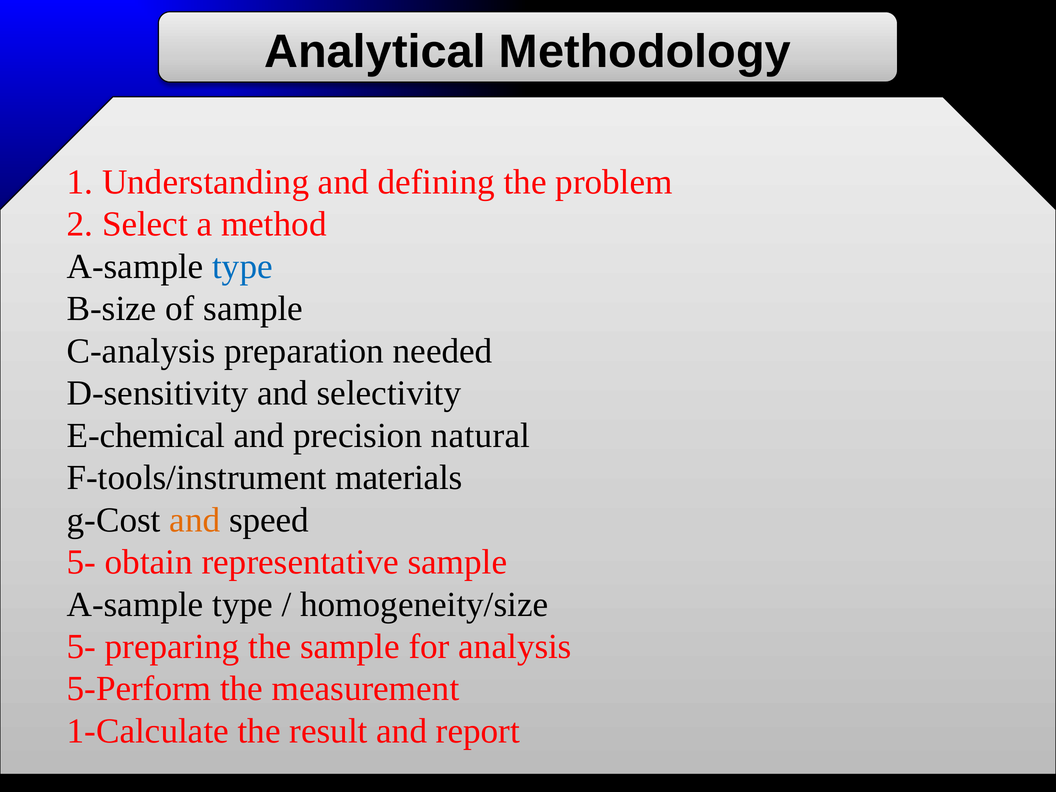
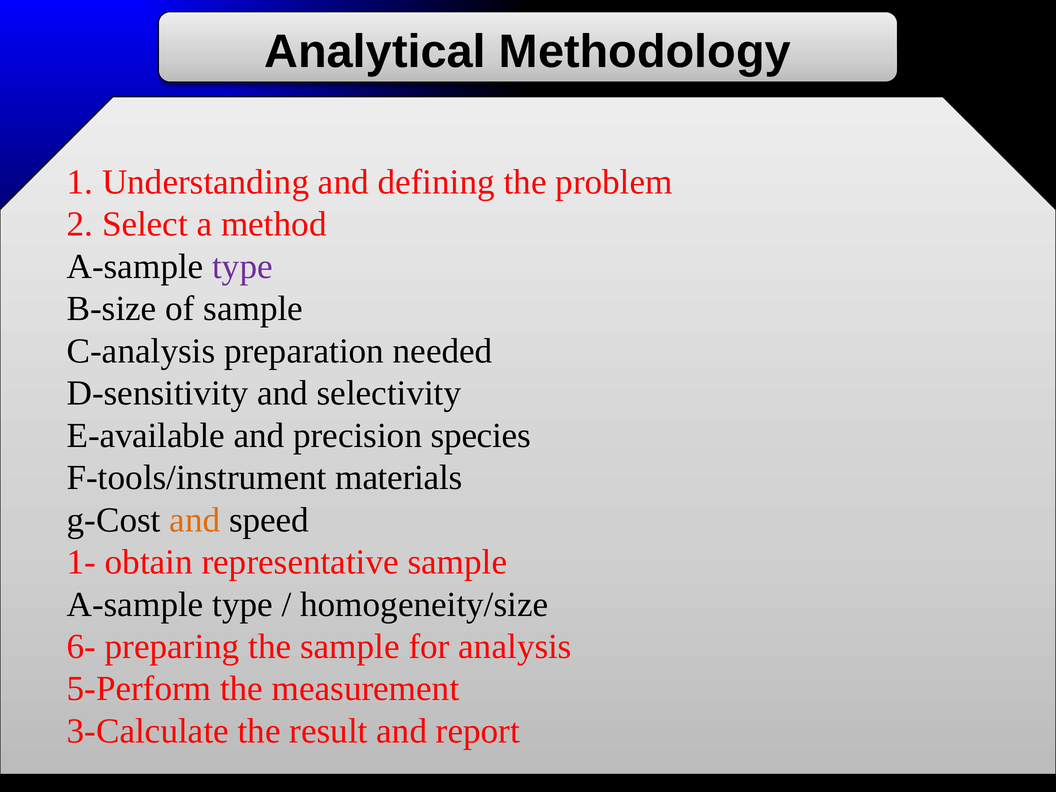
type colour: blue -> purple (243, 266)
E-chemical: E-chemical -> E-available (146, 435)
natural: natural -> species (481, 435)
5-: 5- -> 1- (81, 562)
5-: 5- -> 6- (81, 647)
1-Calculate: 1-Calculate -> 3-Calculate (148, 731)
